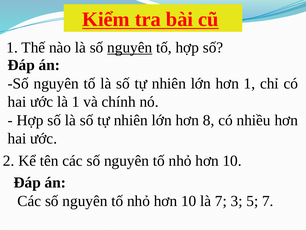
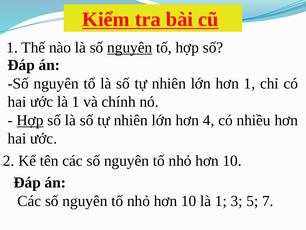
Hợp underline: none -> present (30, 120)
8: 8 -> 4 (209, 120)
10 là 7: 7 -> 1 (221, 201)
